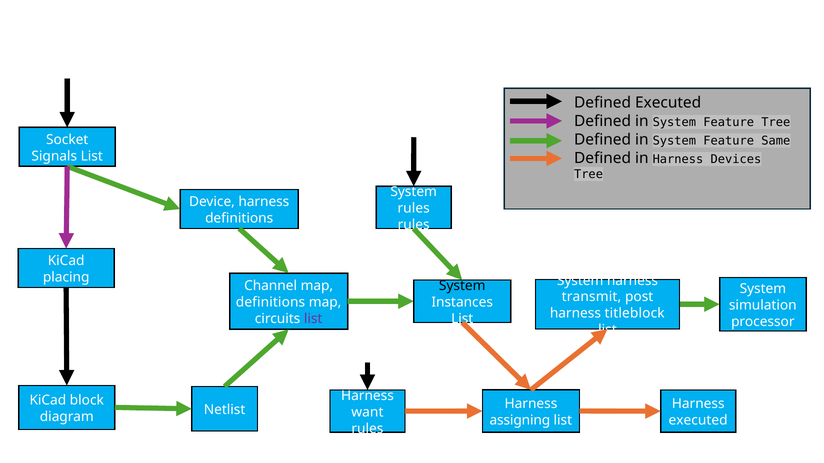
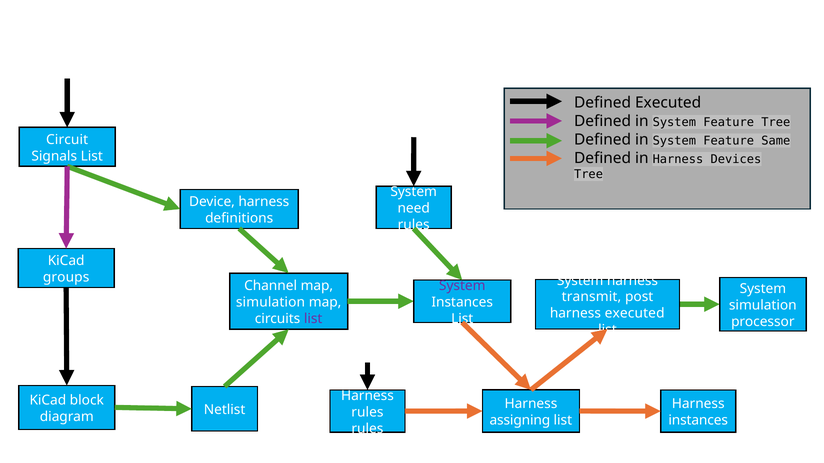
Socket: Socket -> Circuit (67, 140)
rules: rules -> need (414, 209)
placing: placing -> groups (66, 278)
System colour: black -> purple (462, 286)
definitions: definitions -> simulation (270, 303)
harness titleblock: titleblock -> executed (635, 314)
want: want -> rules (367, 413)
executed: executed -> instances (698, 421)
